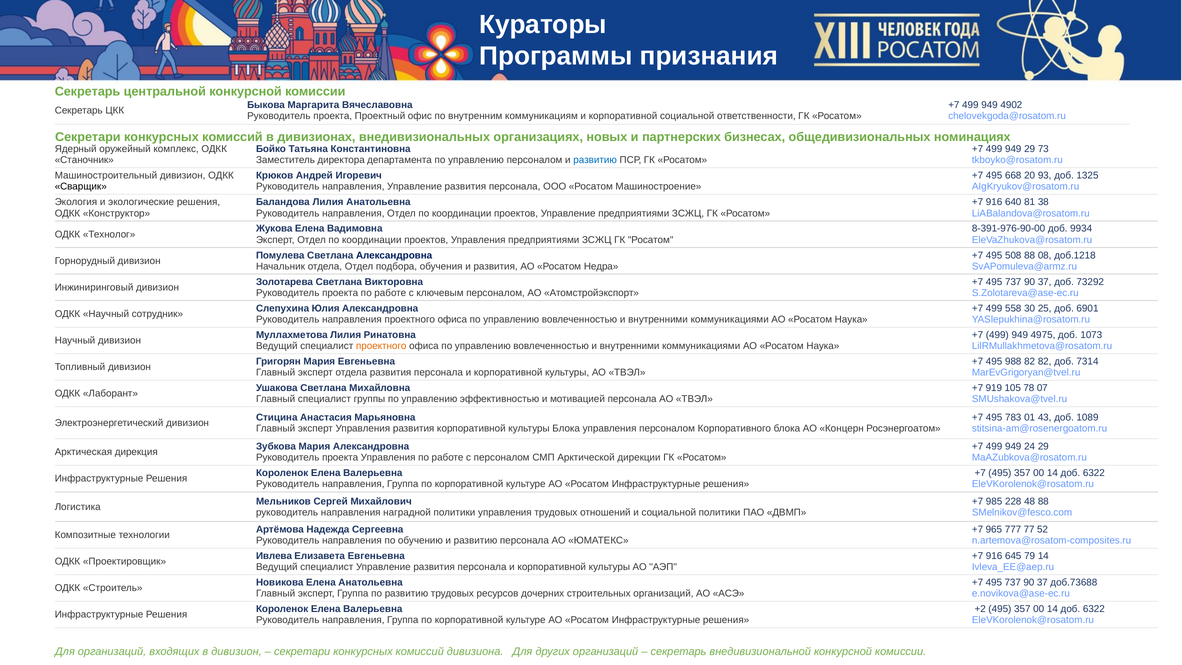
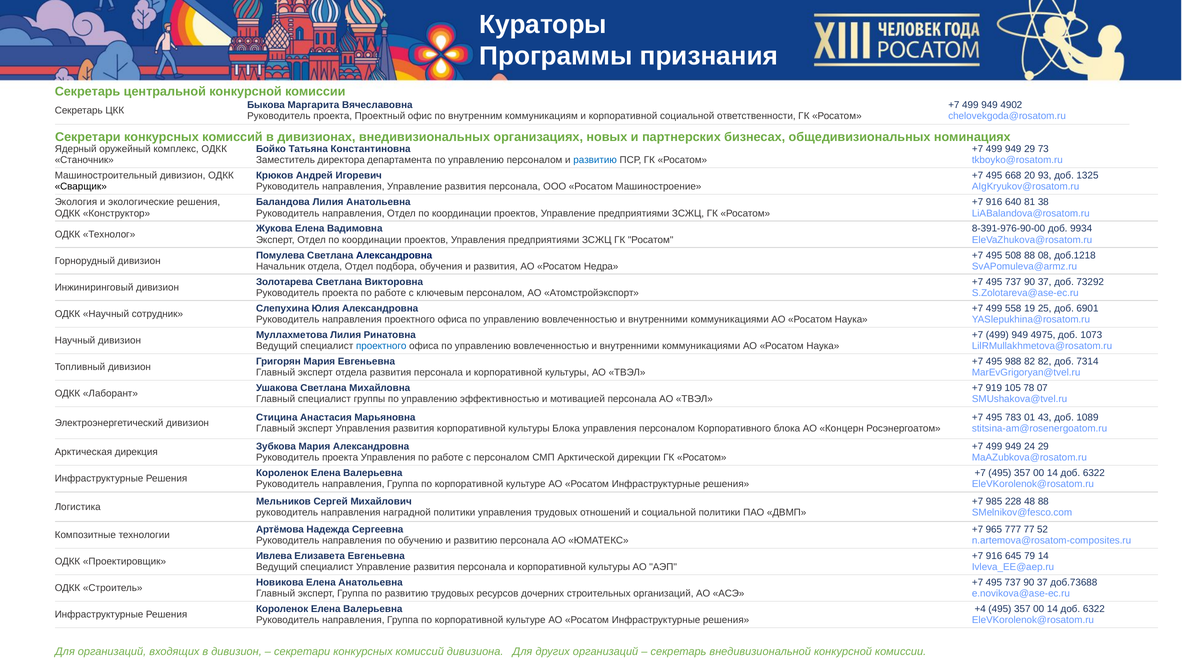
30: 30 -> 19 (1030, 308)
проектного colour: orange -> blue (381, 346)
+2: +2 -> +4 (980, 609)
